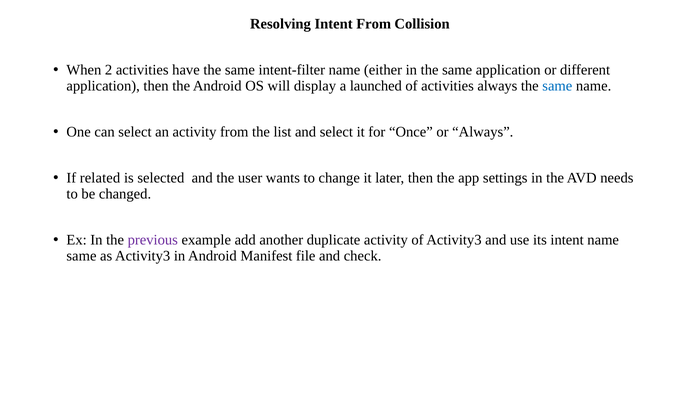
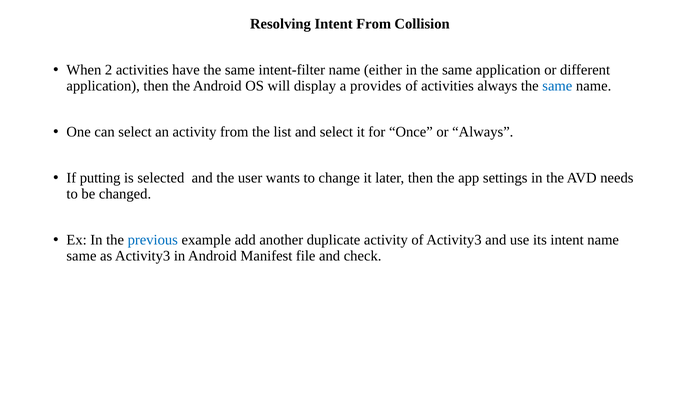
launched: launched -> provides (376, 86)
related: related -> putting (100, 178)
previous colour: purple -> blue (153, 240)
